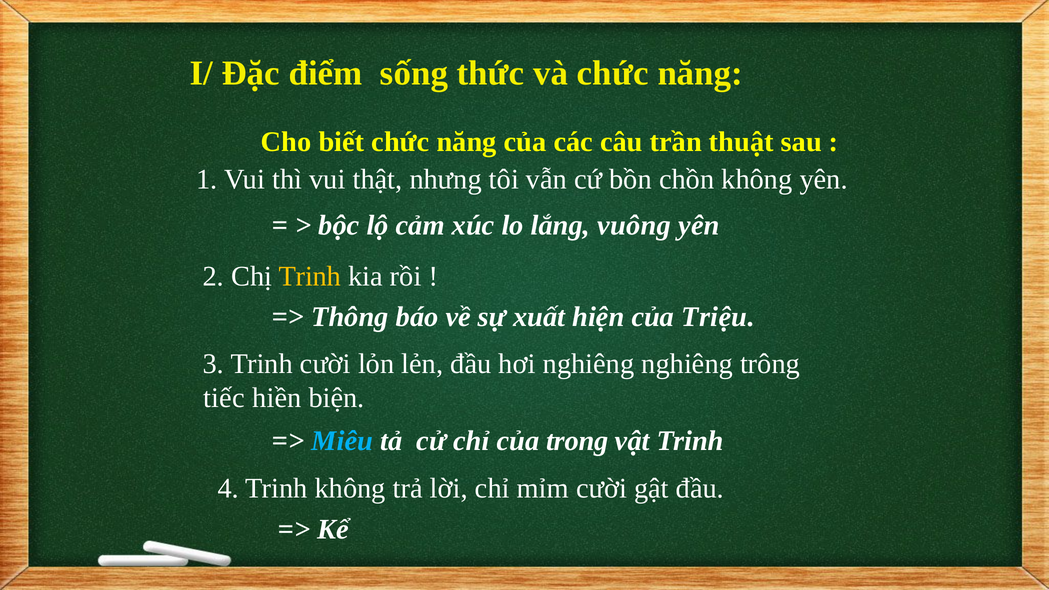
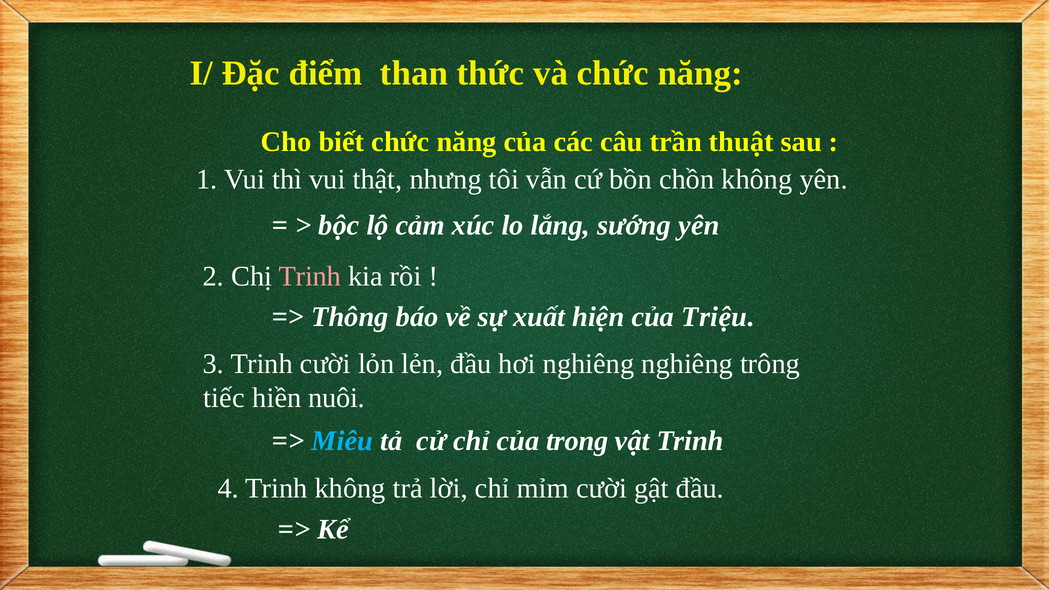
sống: sống -> than (414, 73)
vuông: vuông -> sướng (634, 225)
Trinh colour: yellow -> pink (310, 277)
biện: biện -> nuôi (337, 398)
